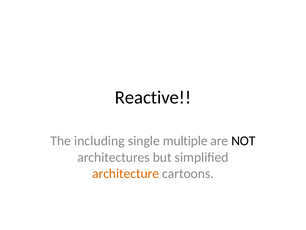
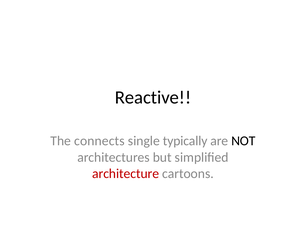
including: including -> connects (99, 141)
multiple: multiple -> typically (185, 141)
architecture colour: orange -> red (126, 173)
